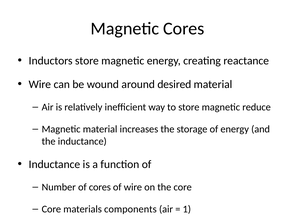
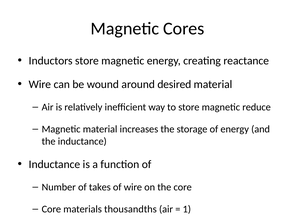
of cores: cores -> takes (100, 187)
components: components -> thousandths (130, 209)
